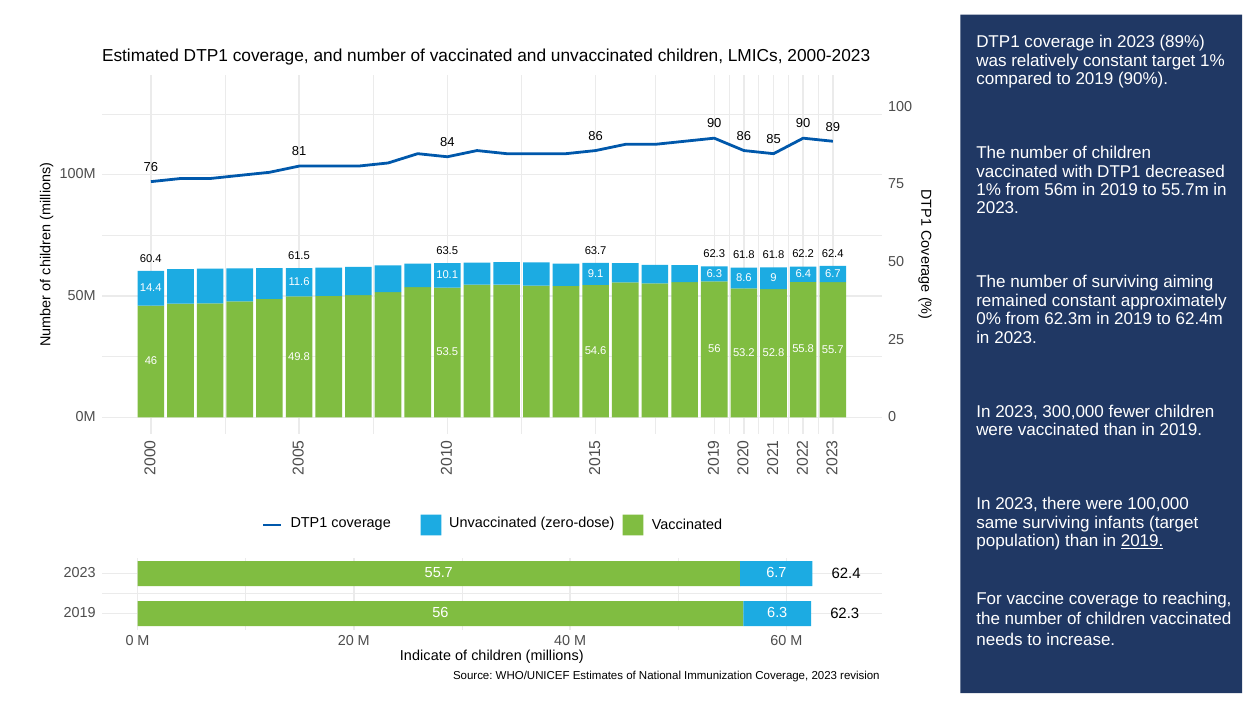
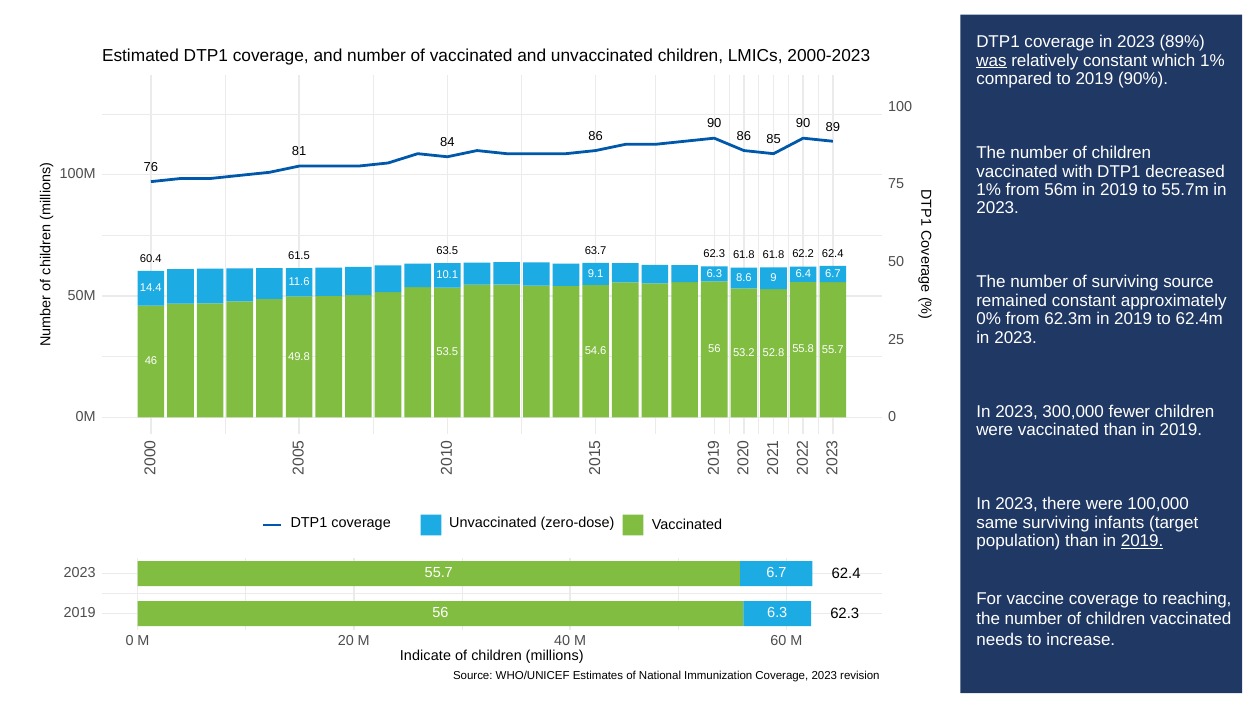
was underline: none -> present (991, 60)
constant target: target -> which (1174, 60)
surviving aiming: aiming -> source (1188, 282)
